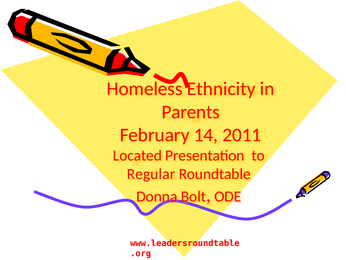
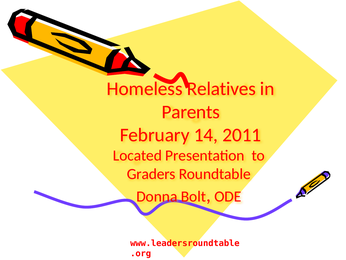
Ethnicity: Ethnicity -> Relatives (221, 89)
Regular: Regular -> Graders (151, 174)
